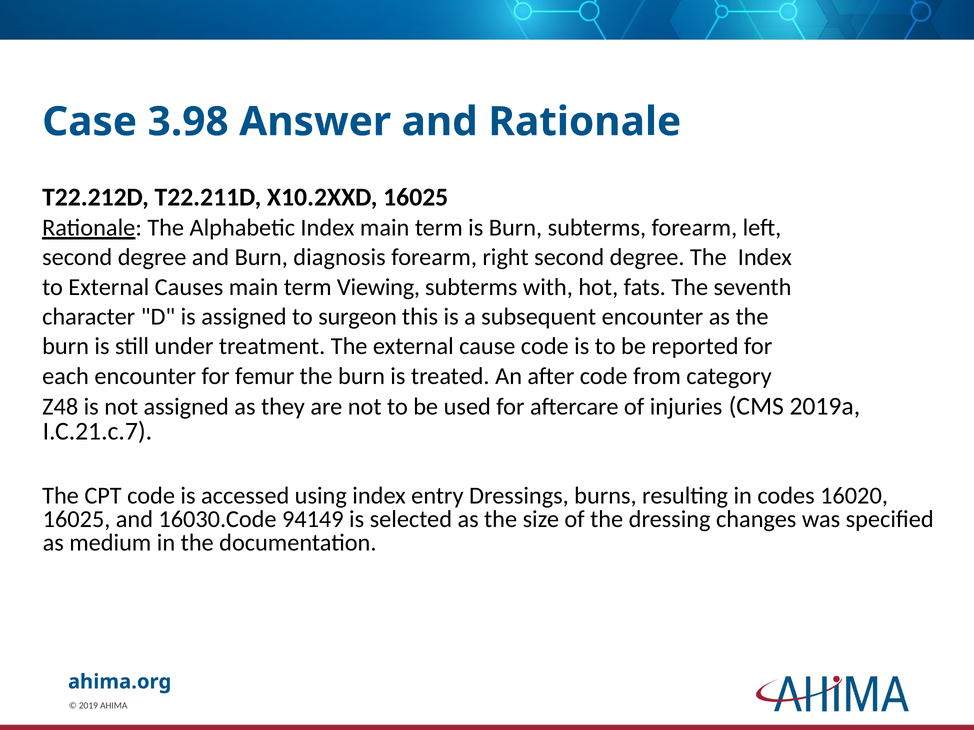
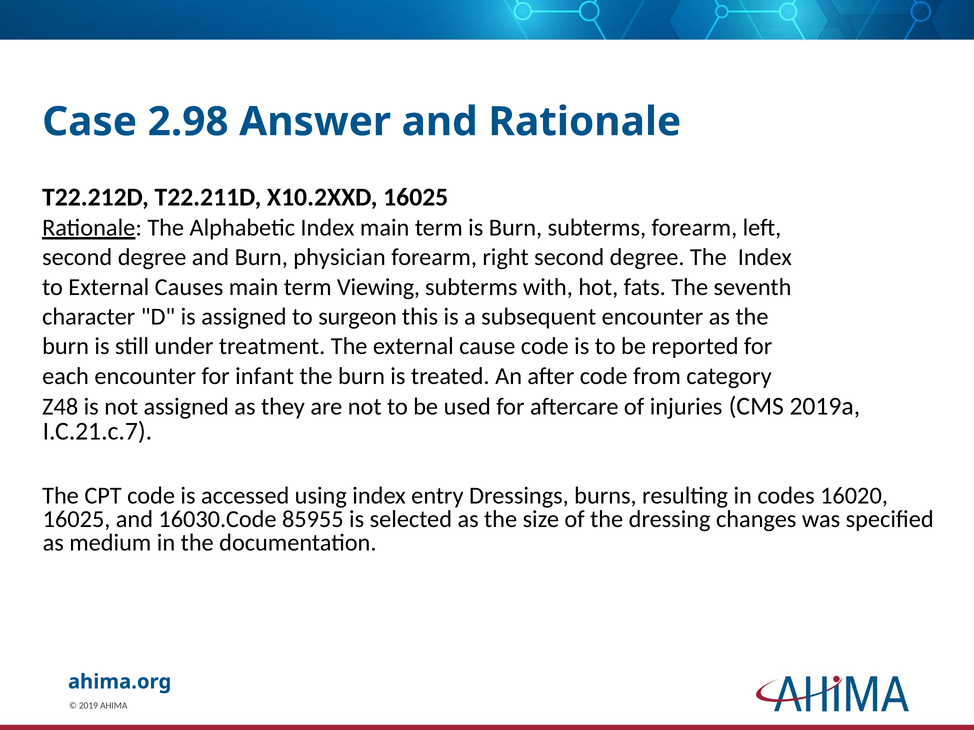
3.98: 3.98 -> 2.98 (188, 122)
diagnosis: diagnosis -> physician (340, 257)
femur: femur -> infant (265, 376)
94149: 94149 -> 85955 (313, 519)
